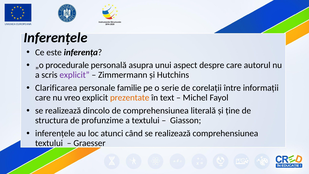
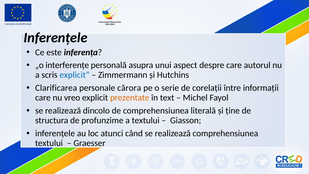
procedurale: procedurale -> interferențe (67, 65)
explicit colour: purple -> blue (75, 75)
familie: familie -> cărora (129, 88)
